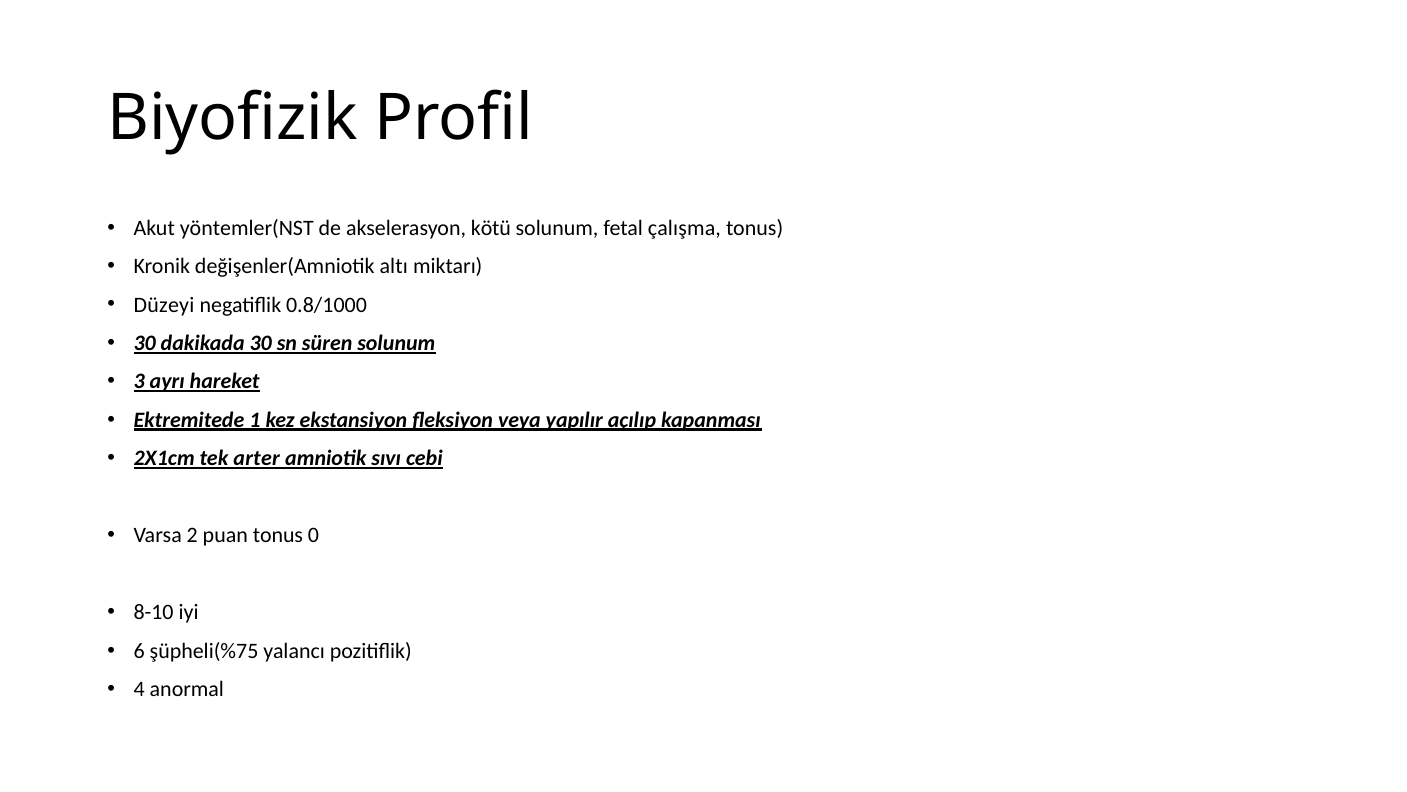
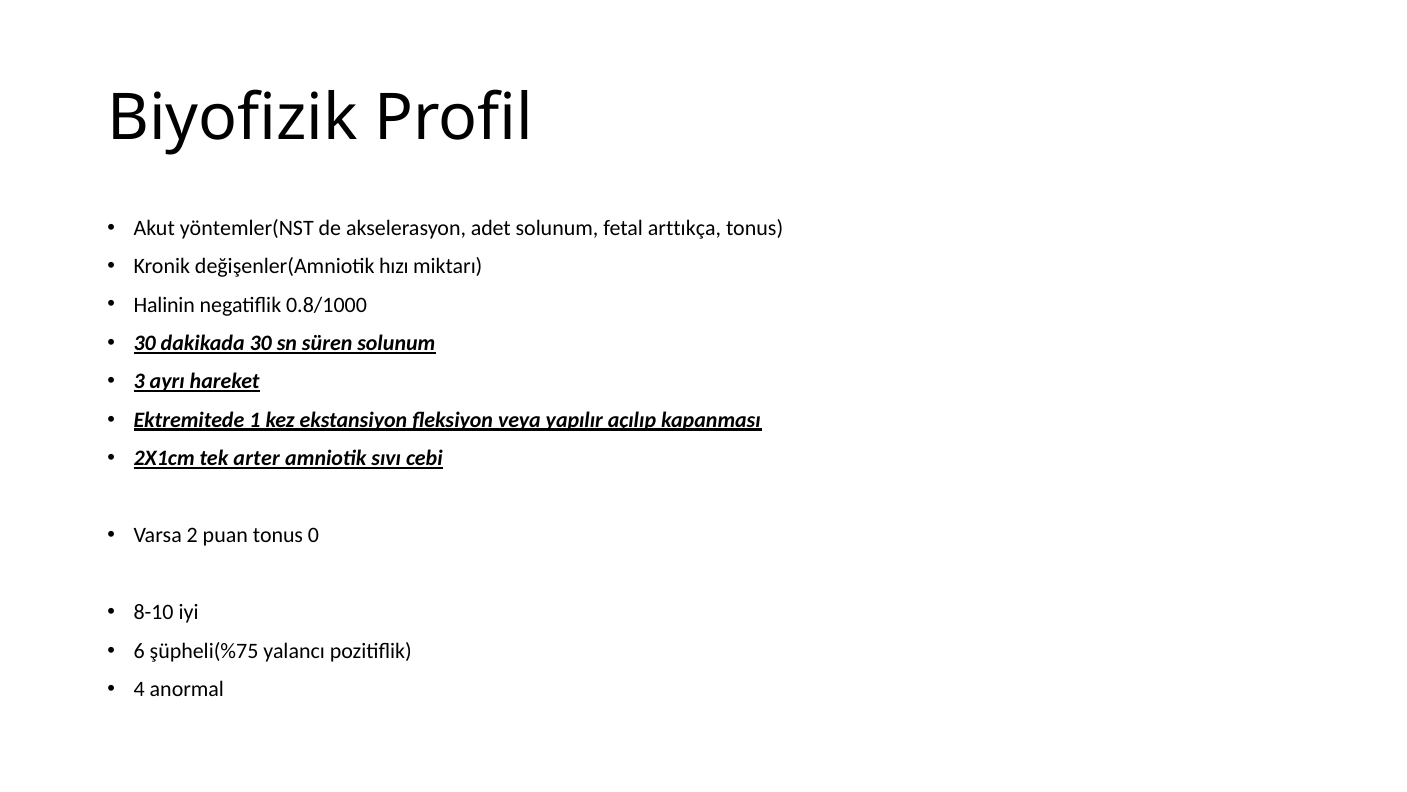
kötü: kötü -> adet (491, 228)
çalışma: çalışma -> arttıkça (684, 228)
altı: altı -> hızı (394, 266)
Düzeyi: Düzeyi -> Halinin (164, 305)
